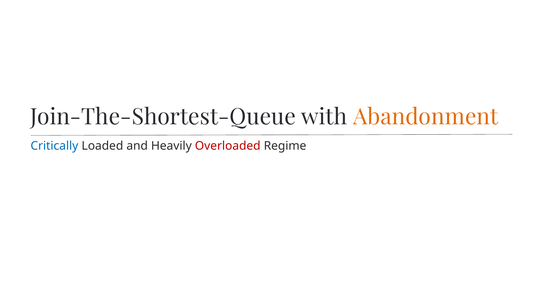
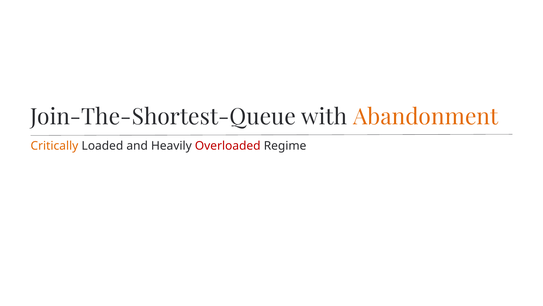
Critically colour: blue -> orange (54, 146)
